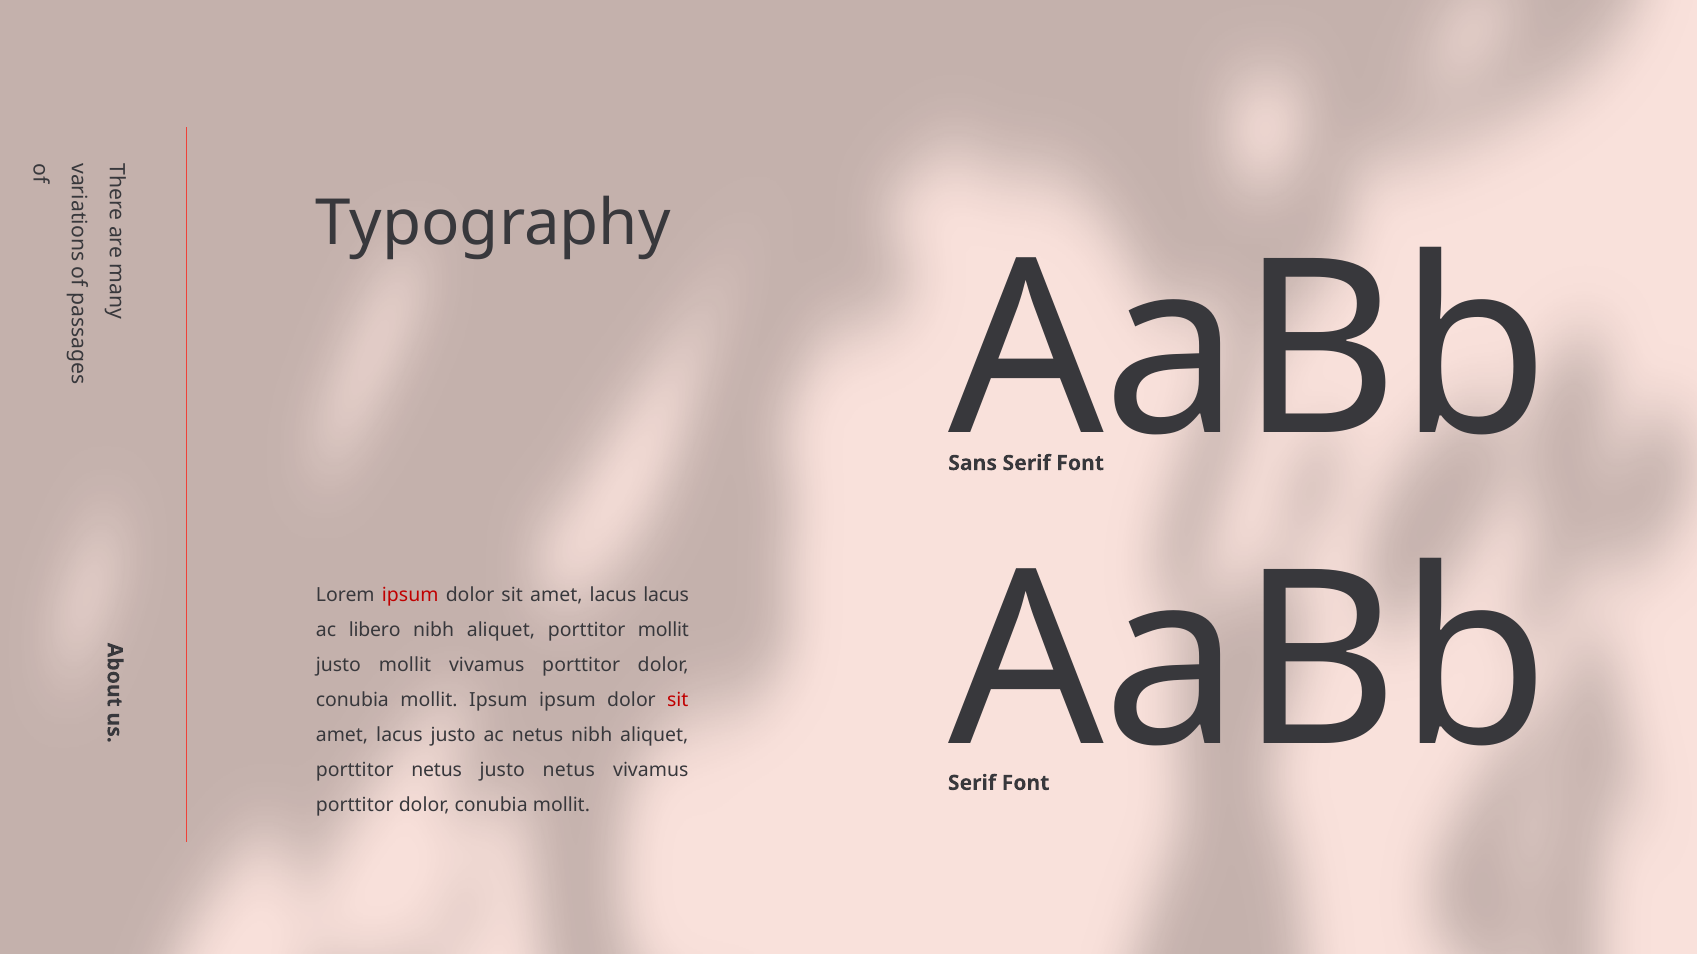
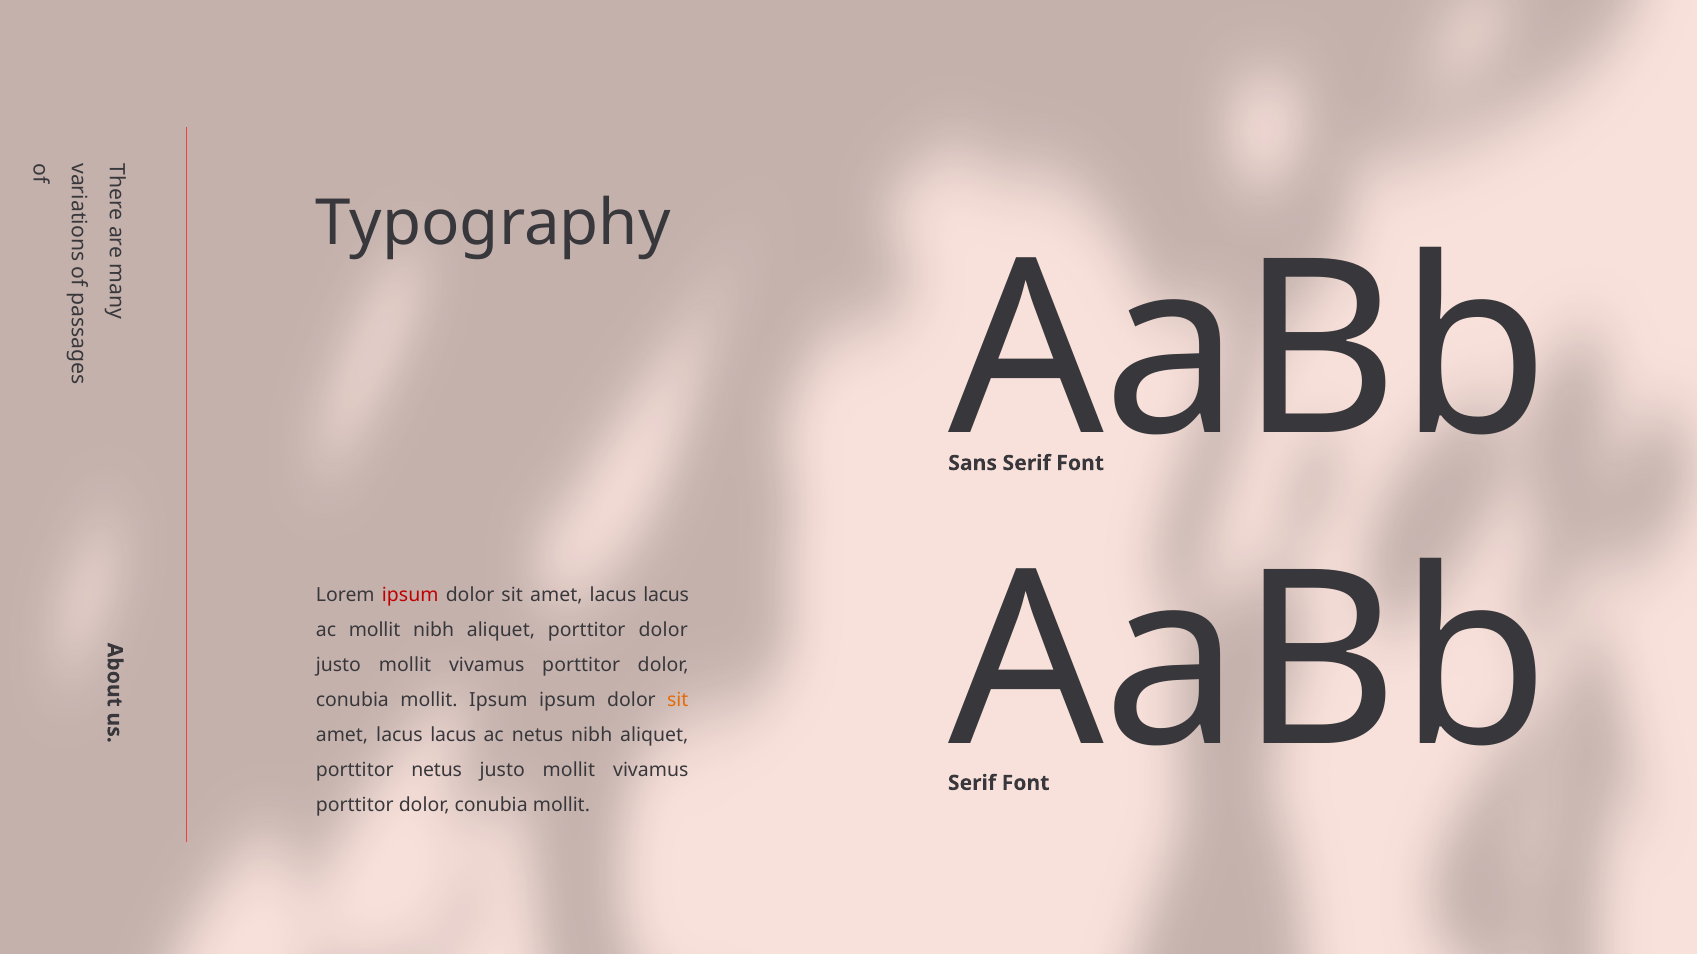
ac libero: libero -> mollit (375, 630)
aliquet porttitor mollit: mollit -> dolor (663, 630)
sit colour: red -> orange (678, 700)
justo: justo -> lacus (453, 735)
netus: netus -> mollit (569, 770)
